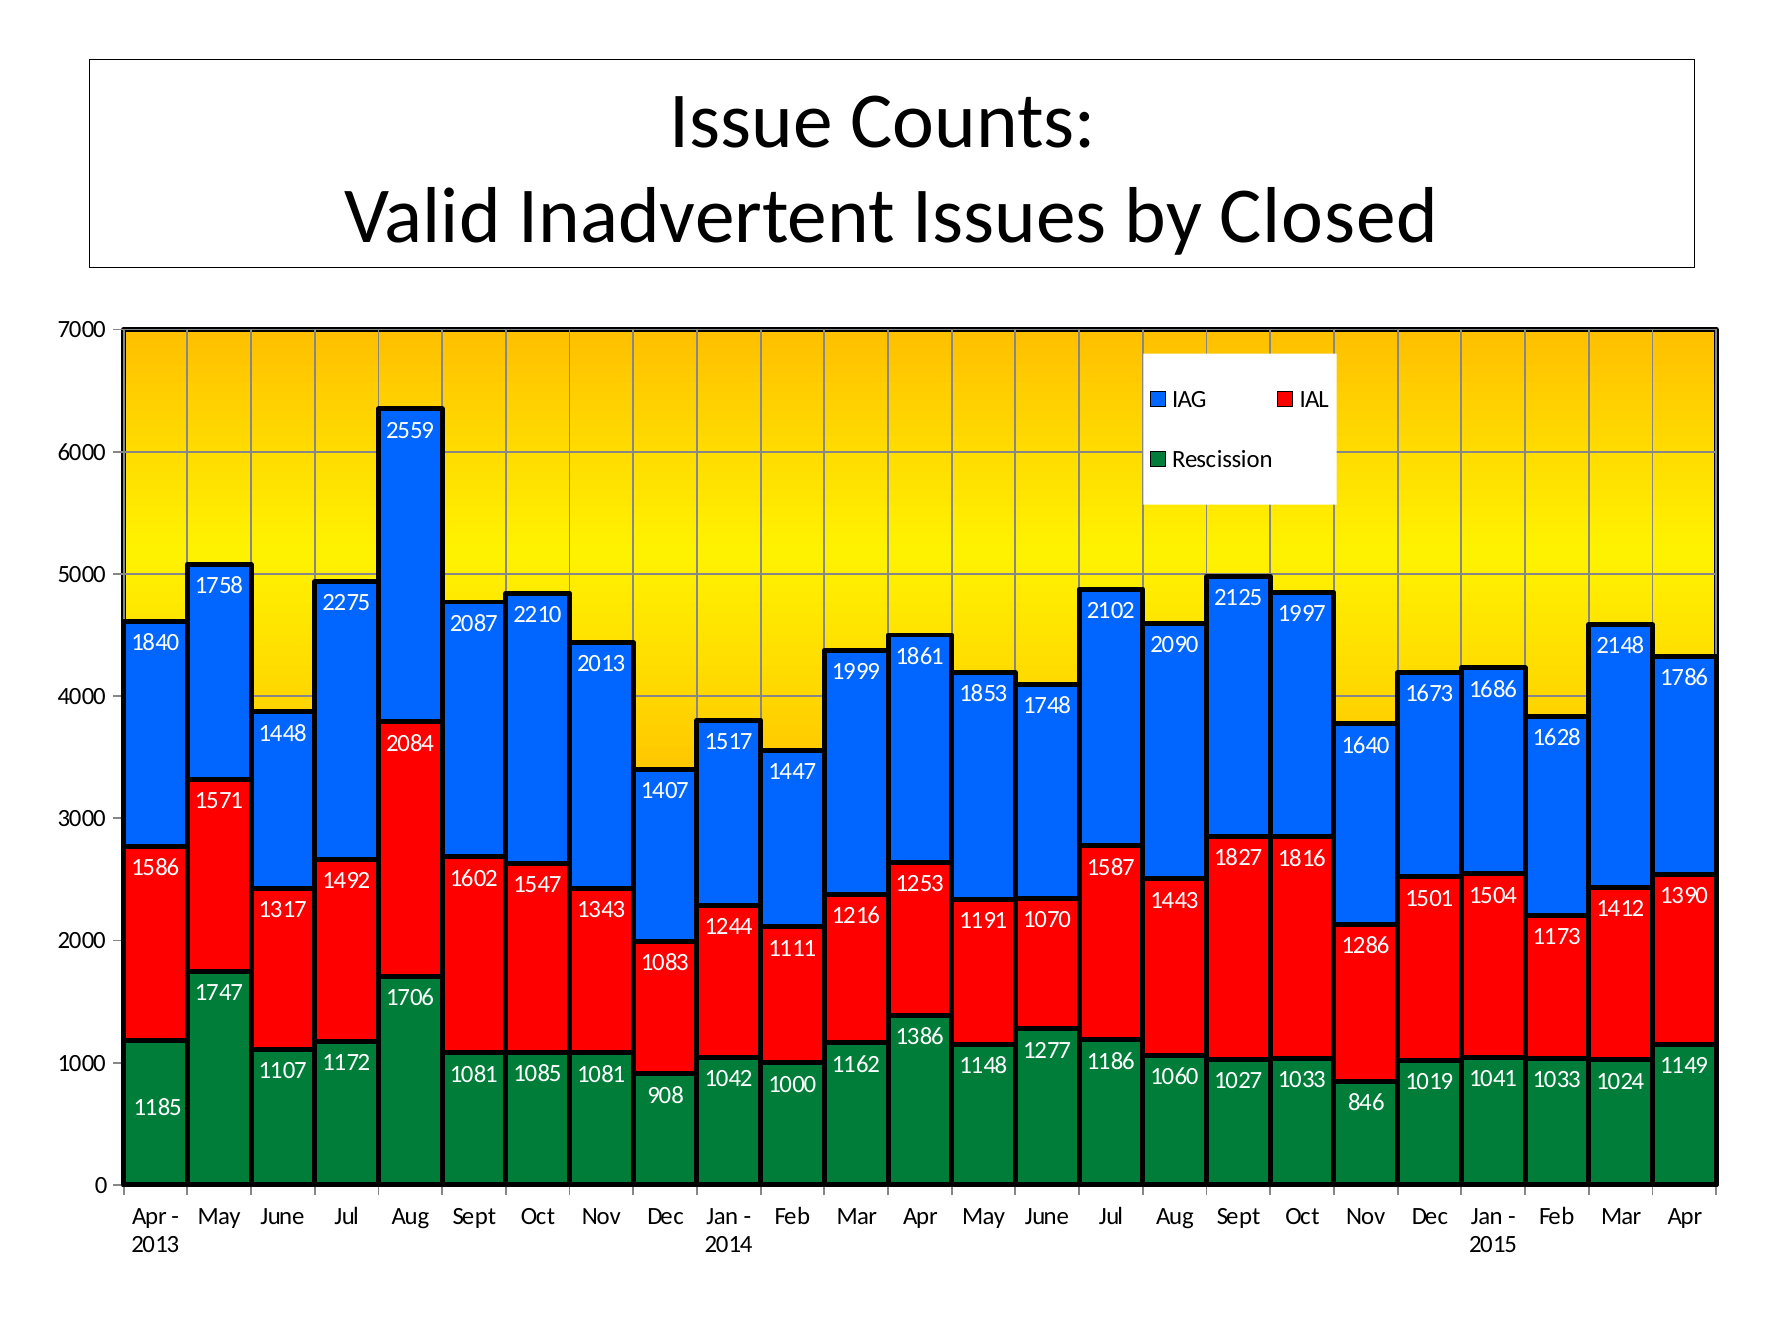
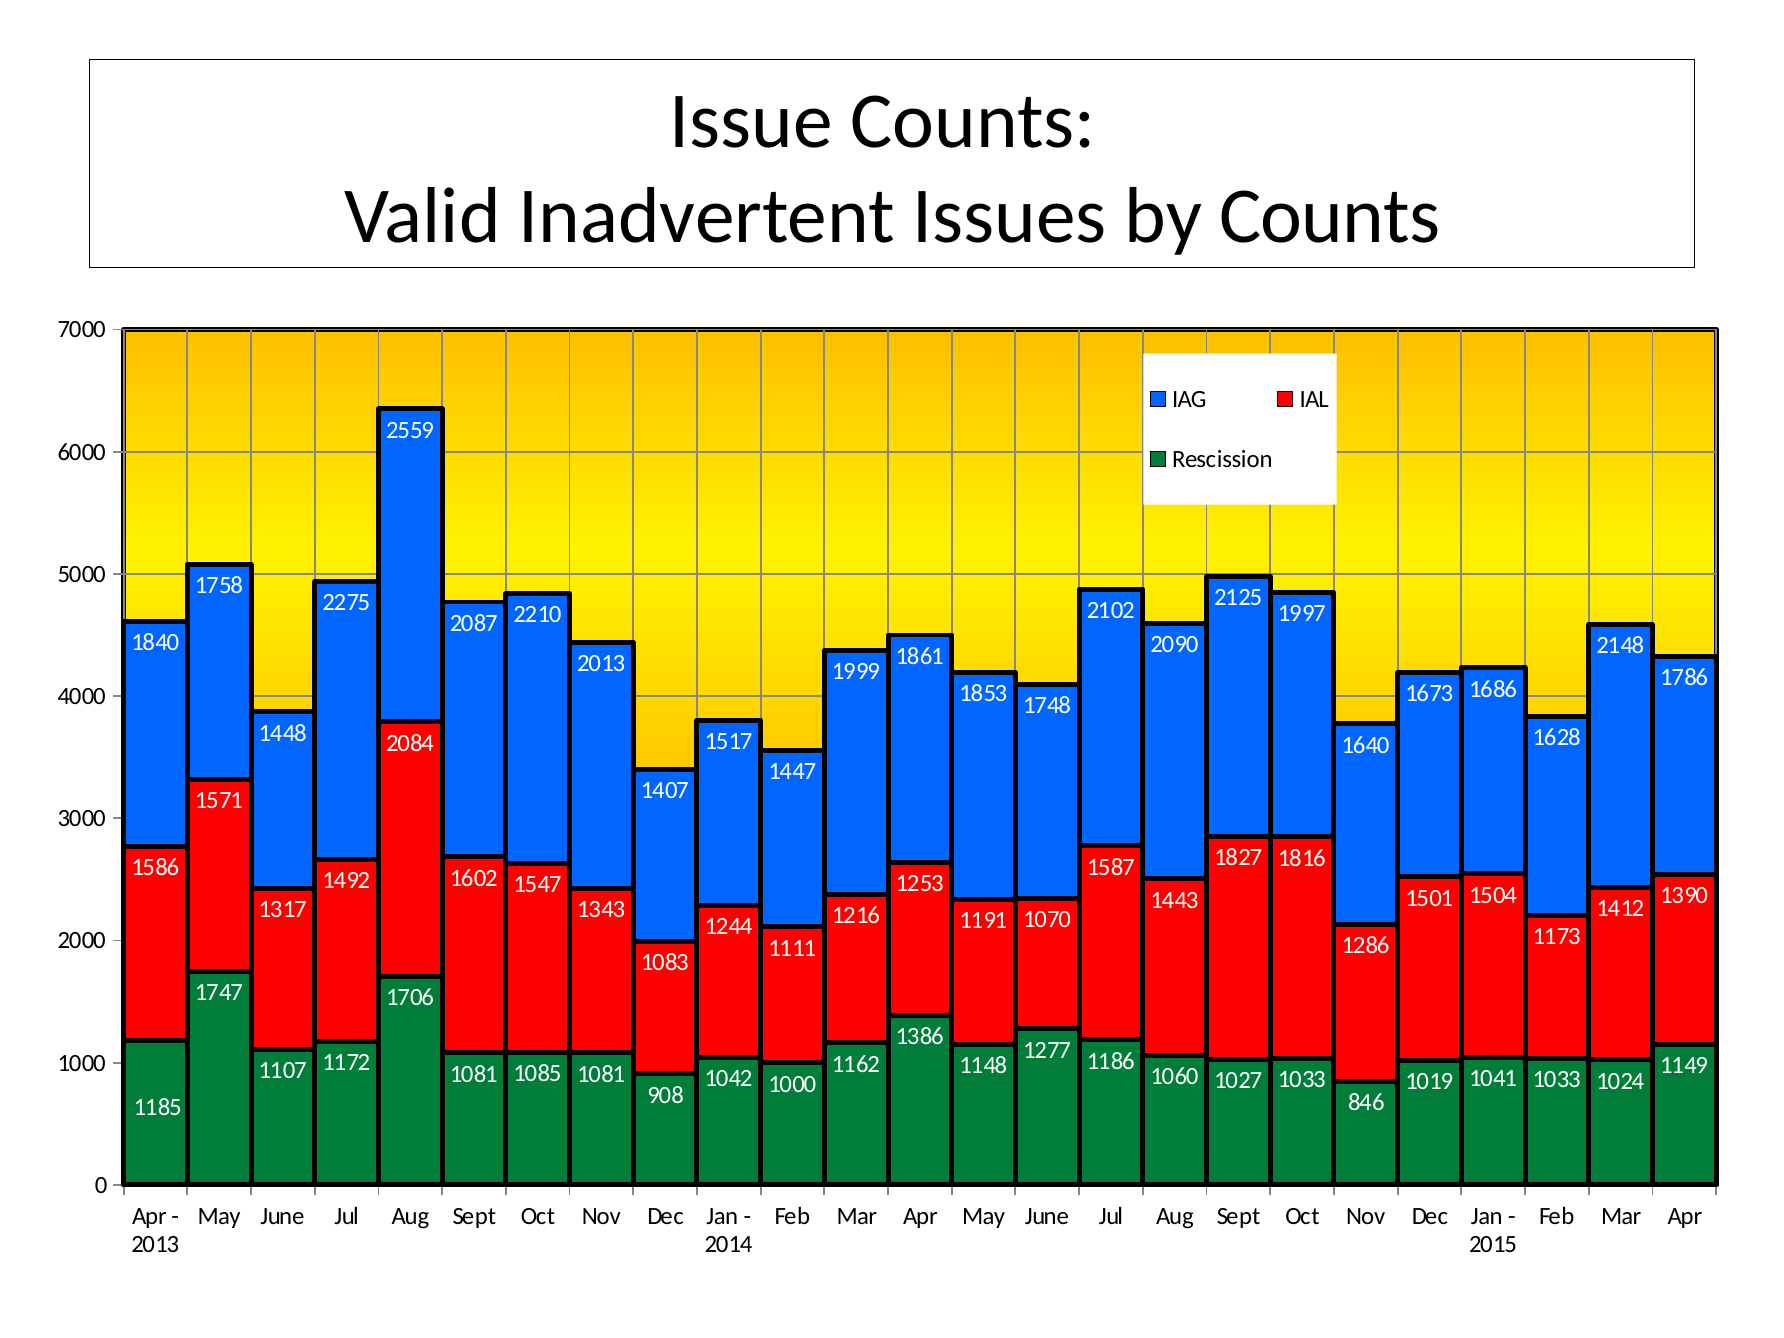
by Closed: Closed -> Counts (1330, 217)
